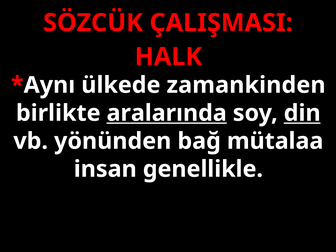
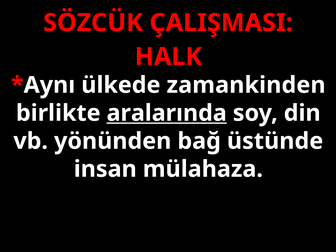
din underline: present -> none (302, 113)
mütalaa: mütalaa -> üstünde (275, 141)
genellikle: genellikle -> mülahaza (203, 169)
